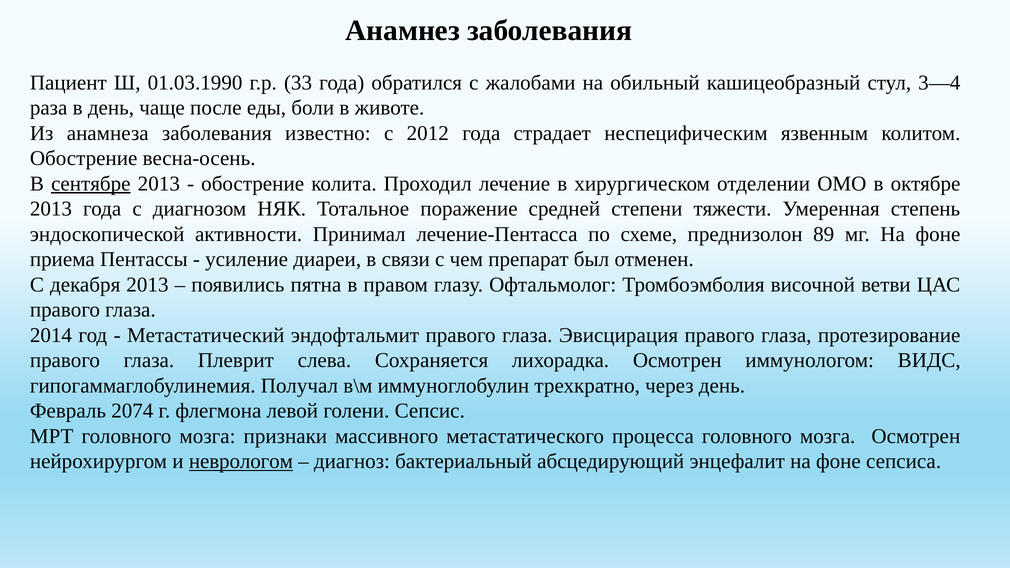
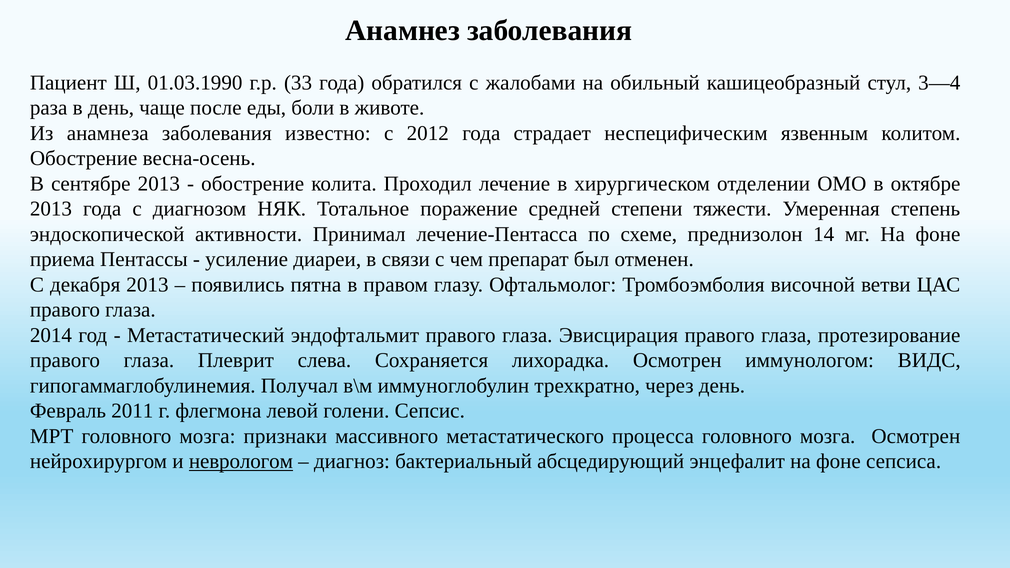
сентябре underline: present -> none (91, 184)
89: 89 -> 14 (824, 234)
2074: 2074 -> 2011 (132, 411)
